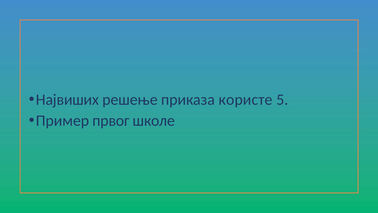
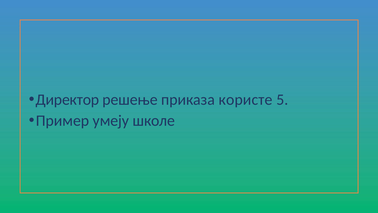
Највиших: Највиших -> Директор (67, 99)
првог: првог -> умеју (111, 120)
